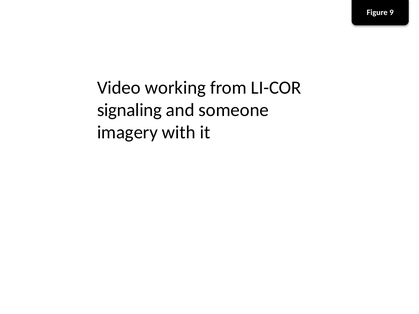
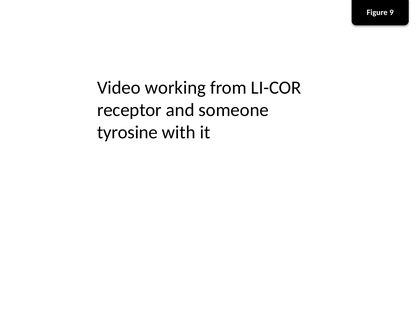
signaling: signaling -> receptor (129, 110)
imagery: imagery -> tyrosine (127, 133)
